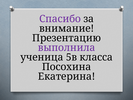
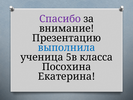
выполнила colour: purple -> blue (67, 48)
